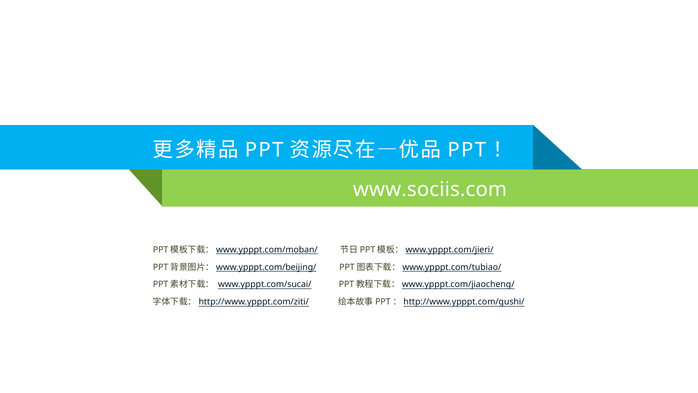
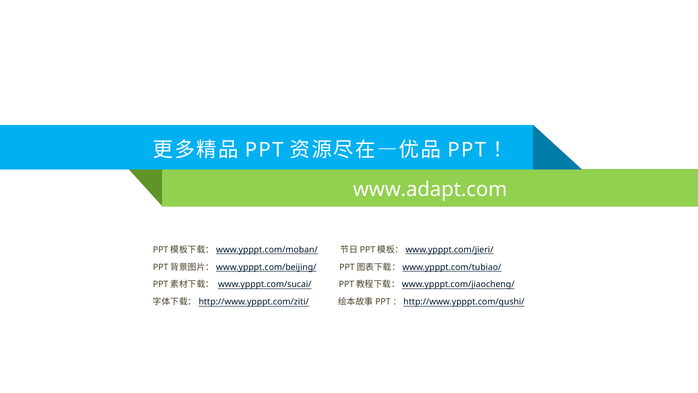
www.sociis.com: www.sociis.com -> www.adapt.com (430, 189)
